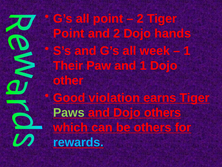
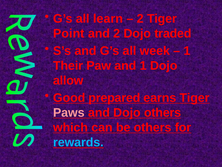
all point: point -> learn (108, 19)
hands: hands -> traded (173, 33)
other: other -> allow (68, 80)
violation: violation -> prepared (114, 98)
Paws colour: light green -> pink (69, 112)
